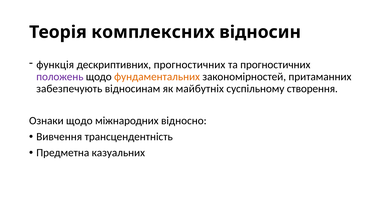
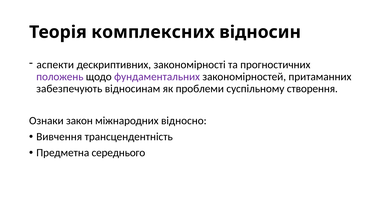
функція: функція -> аспекти (55, 65)
дескриптивних прогностичних: прогностичних -> закономірності (190, 65)
фундаментальних colour: orange -> purple (157, 77)
майбутніх: майбутніх -> проблеми (200, 89)
Ознаки щодо: щодо -> закон (79, 121)
казуальних: казуальних -> середнього (118, 153)
